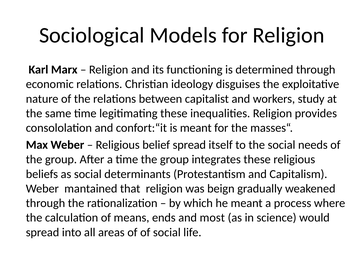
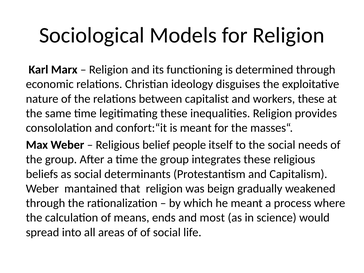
workers study: study -> these (311, 99)
belief spread: spread -> people (189, 145)
